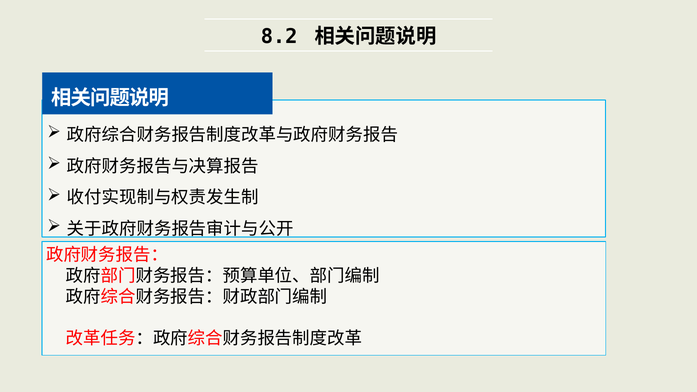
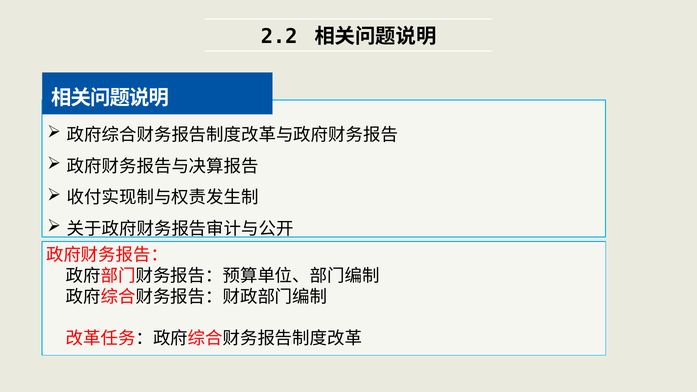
8.2: 8.2 -> 2.2 (279, 36)
